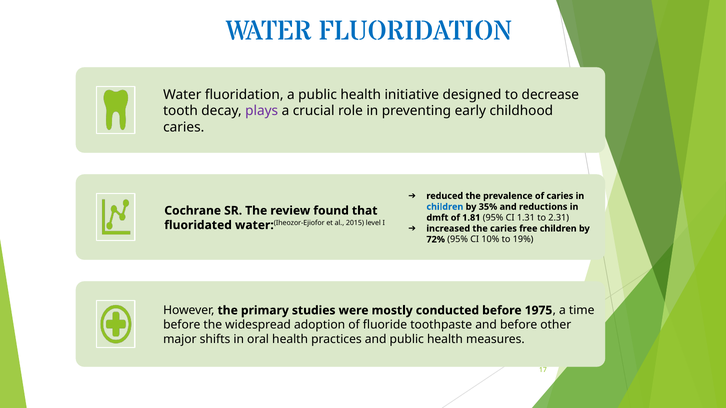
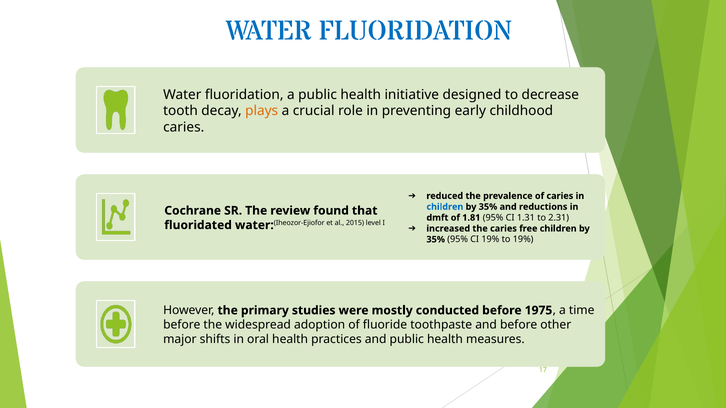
plays colour: purple -> orange (262, 111)
72%: 72% -> 35% (436, 240)
CI 10%: 10% -> 19% (490, 240)
